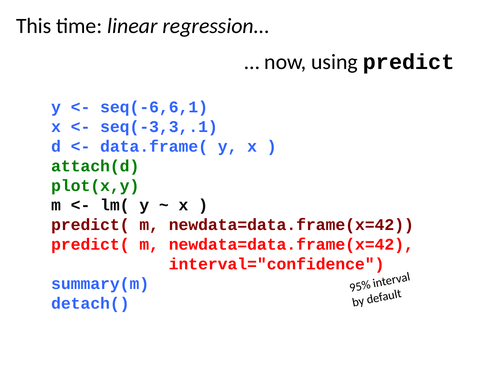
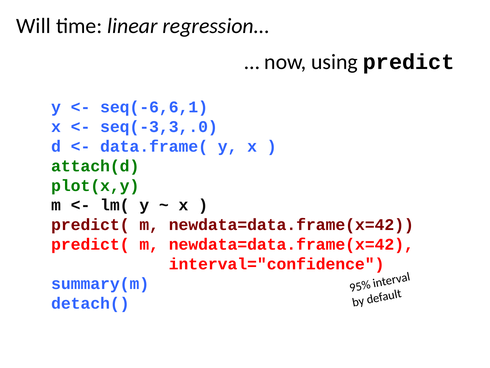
This: This -> Will (33, 26)
seq(-3,3,.1: seq(-3,3,.1 -> seq(-3,3,.0 (159, 127)
